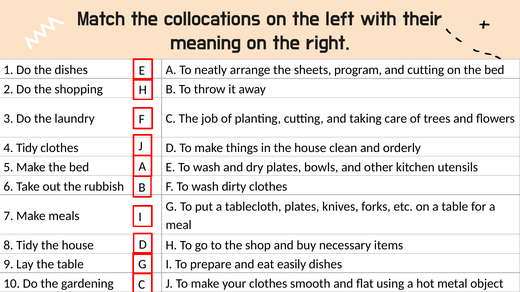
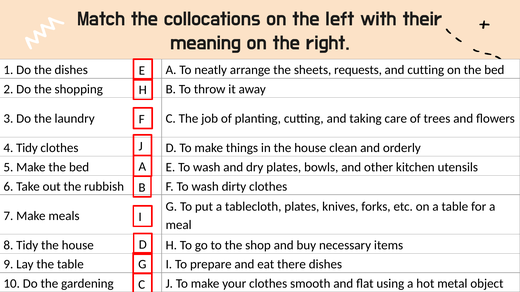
program: program -> requests (358, 70)
easily: easily -> there (292, 265)
